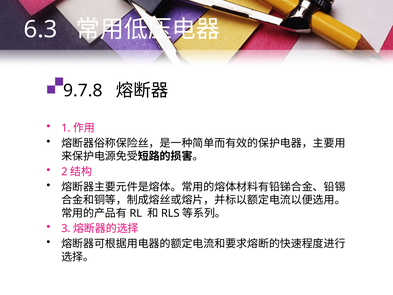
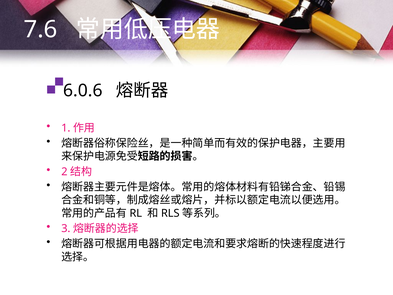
6.3: 6.3 -> 7.6 (41, 30)
9.7.8: 9.7.8 -> 6.0.6 (83, 91)
